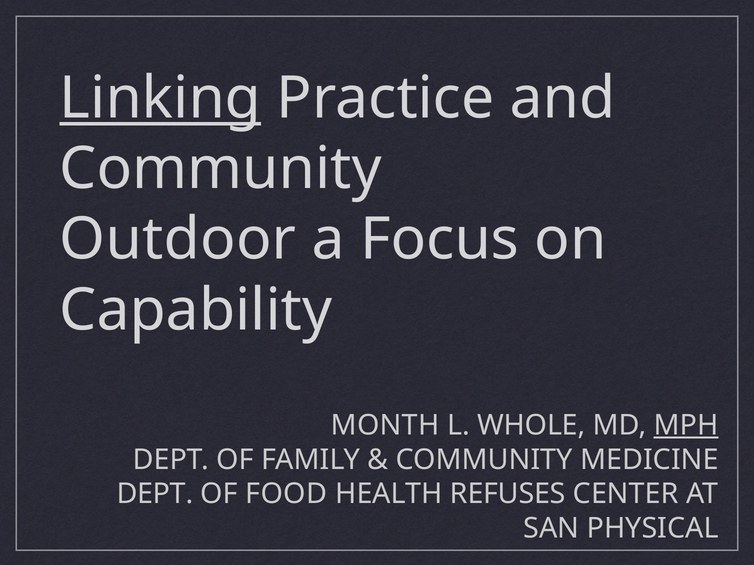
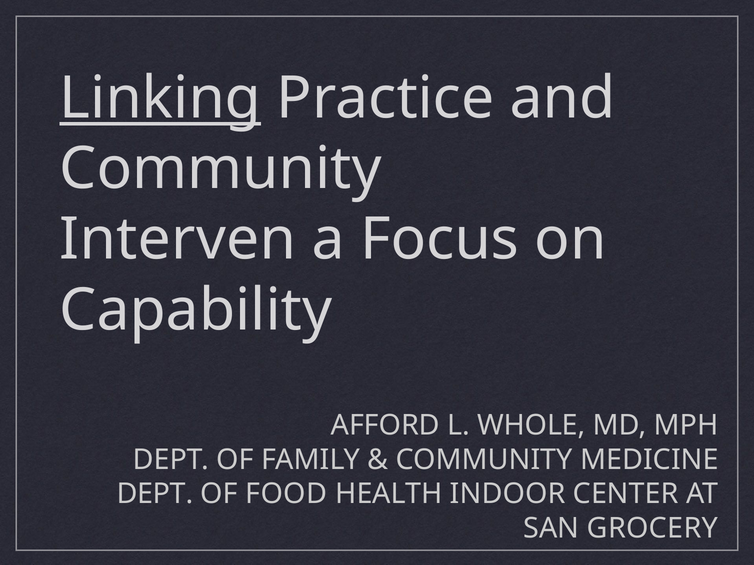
Outdoor: Outdoor -> Interven (178, 240)
MONTH: MONTH -> AFFORD (385, 426)
MPH underline: present -> none (686, 426)
REFUSES: REFUSES -> INDOOR (508, 494)
PHYSICAL: PHYSICAL -> GROCERY (653, 529)
